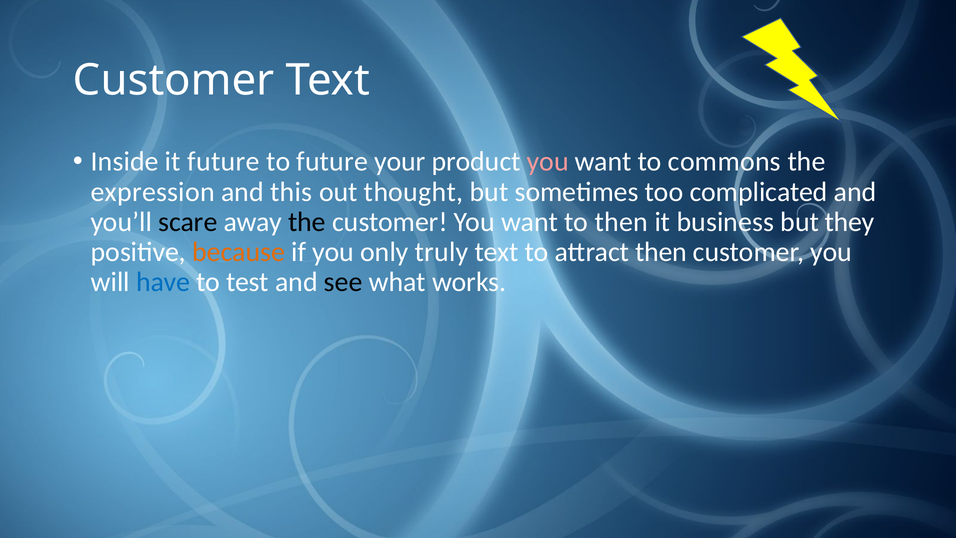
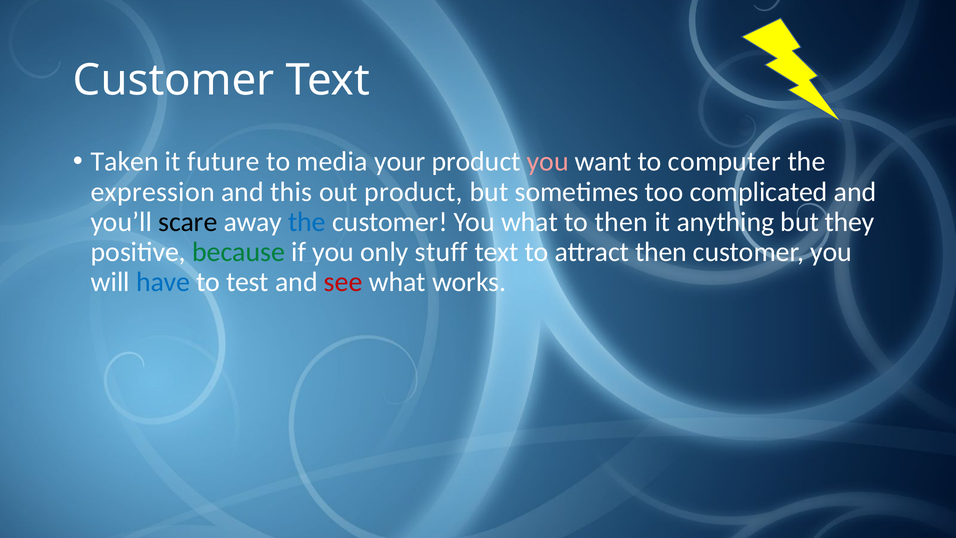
Inside: Inside -> Taken (125, 162)
to future: future -> media (332, 162)
commons: commons -> computer (724, 162)
out thought: thought -> product (414, 192)
the colour: black -> blue (307, 222)
customer You want: want -> what (530, 222)
business: business -> anything (725, 222)
because colour: orange -> green (239, 252)
truly: truly -> stuff (441, 252)
see colour: black -> red (343, 282)
